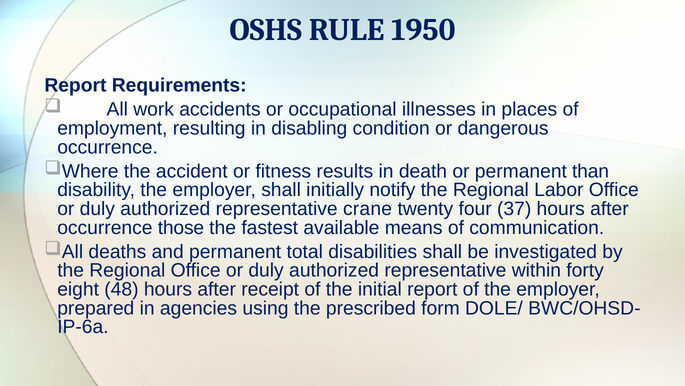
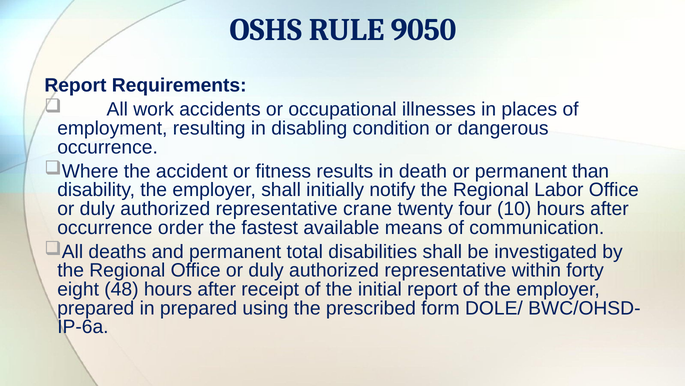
1950: 1950 -> 9050 (423, 30)
37: 37 -> 10 (514, 209)
those: those -> order (181, 227)
in agencies: agencies -> prepared (199, 308)
